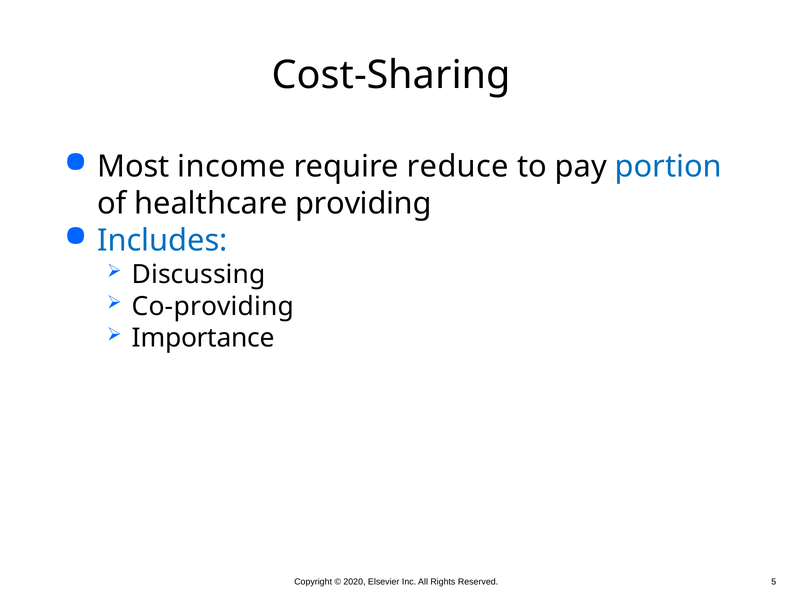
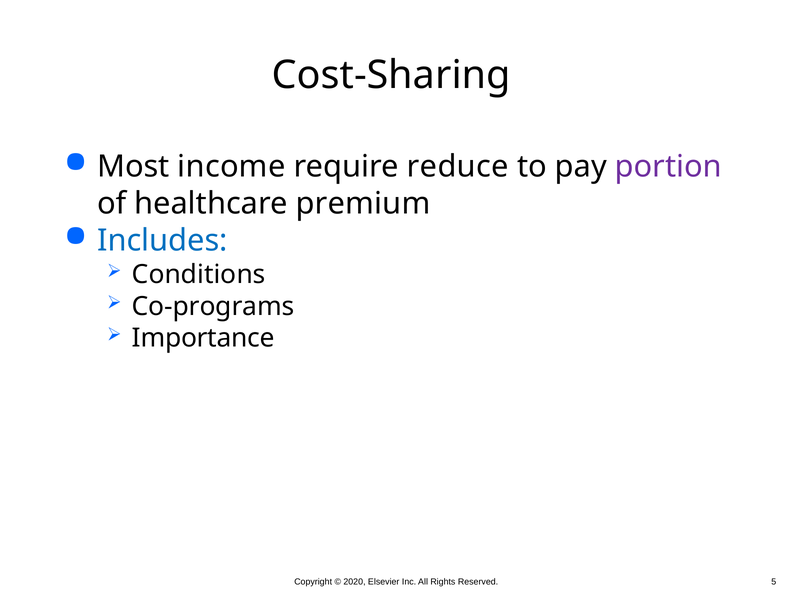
portion colour: blue -> purple (668, 167)
providing: providing -> premium (363, 204)
Discussing: Discussing -> Conditions (199, 275)
Co-providing: Co-providing -> Co-programs (213, 307)
